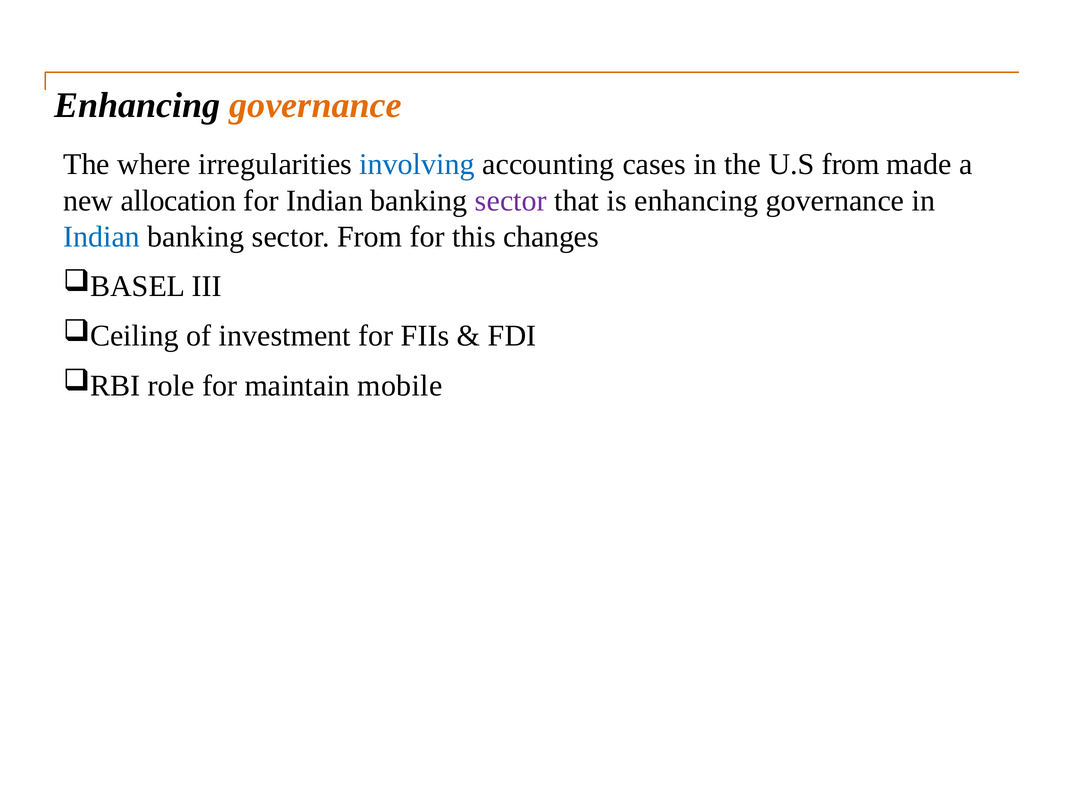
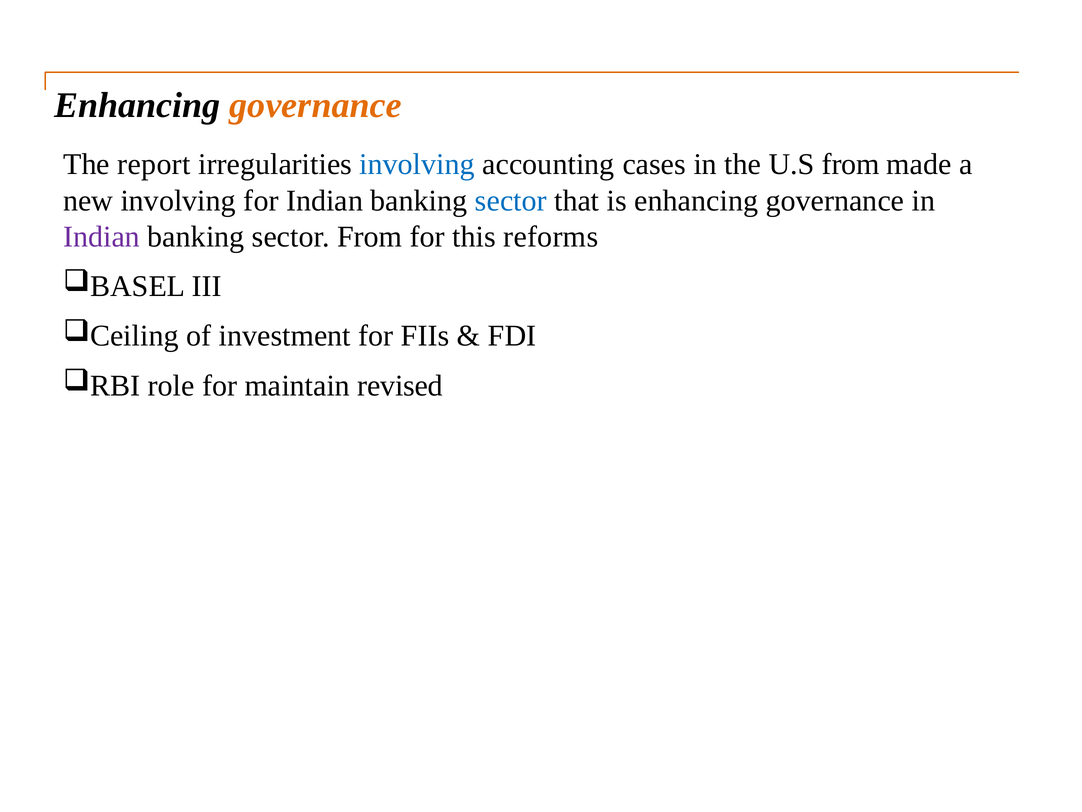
where: where -> report (154, 164)
new allocation: allocation -> involving (178, 201)
sector colour: purple -> blue (511, 201)
Indian colour: blue -> purple (102, 237)
changes: changes -> reforms (551, 237)
mobile: mobile -> revised (400, 385)
